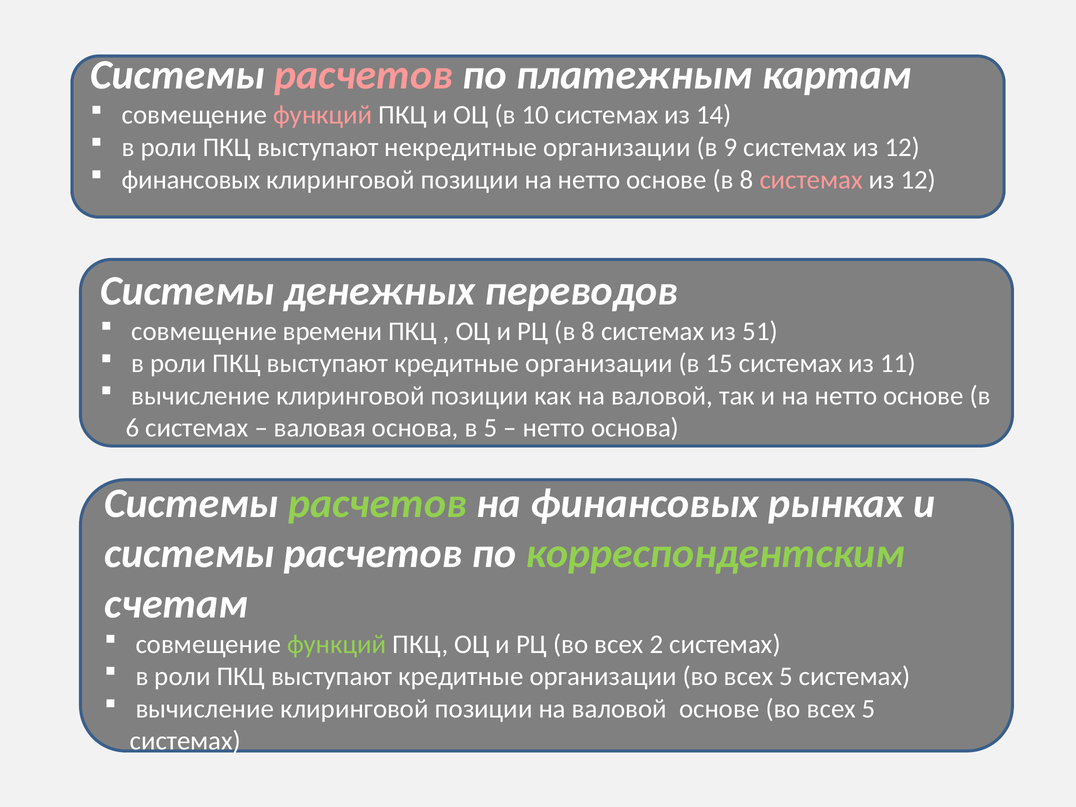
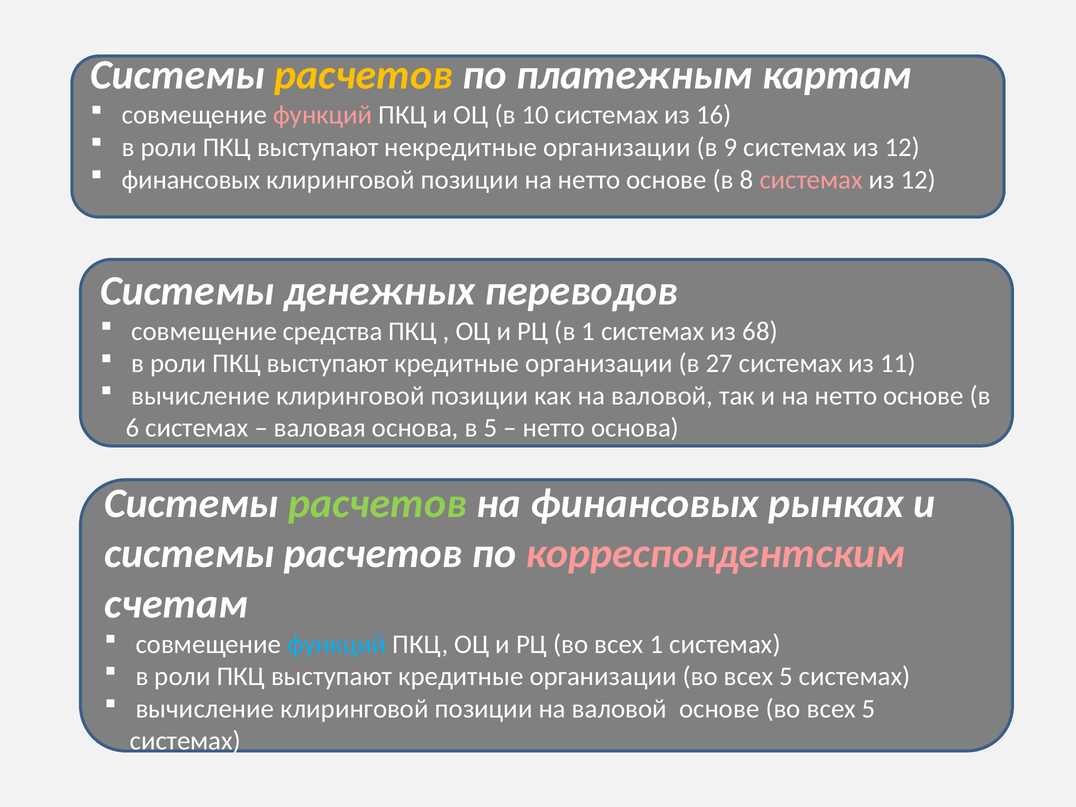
расчетов colour: pink -> yellow (364, 75)
14: 14 -> 16 (714, 115)
времени: времени -> средства (333, 331)
РЦ в 8: 8 -> 1 (588, 331)
51: 51 -> 68 (760, 331)
15: 15 -> 27 (719, 364)
корреспондентским colour: light green -> pink (715, 554)
функций colour: light green -> light blue (337, 644)
всех 2: 2 -> 1 (656, 644)
